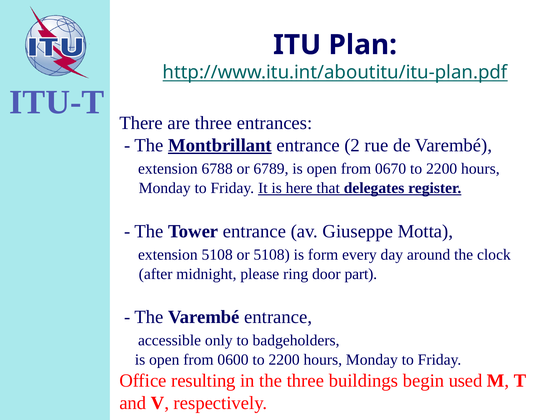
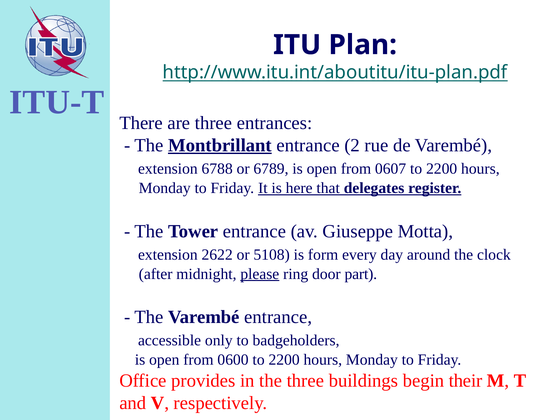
0670: 0670 -> 0607 (391, 169)
extension 5108: 5108 -> 2622 (217, 255)
please underline: none -> present (260, 274)
resulting: resulting -> provides (203, 381)
used: used -> their (466, 381)
